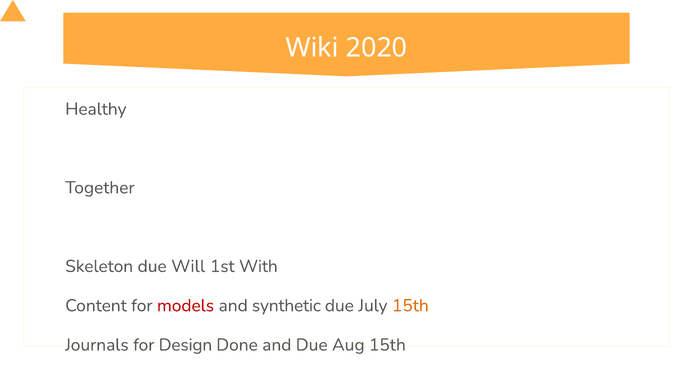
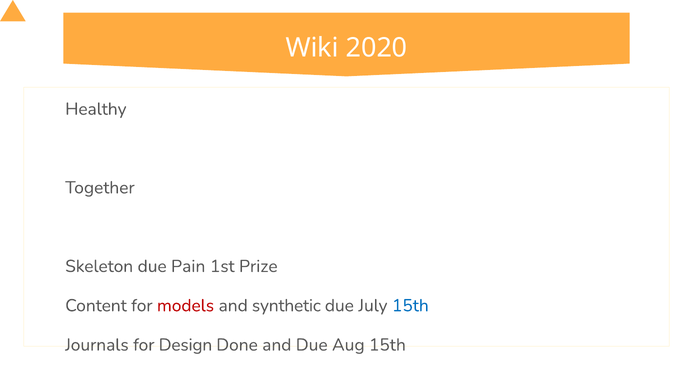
Will: Will -> Pain (188, 266)
With: With -> Prize (258, 266)
15th colour: orange -> blue (410, 305)
